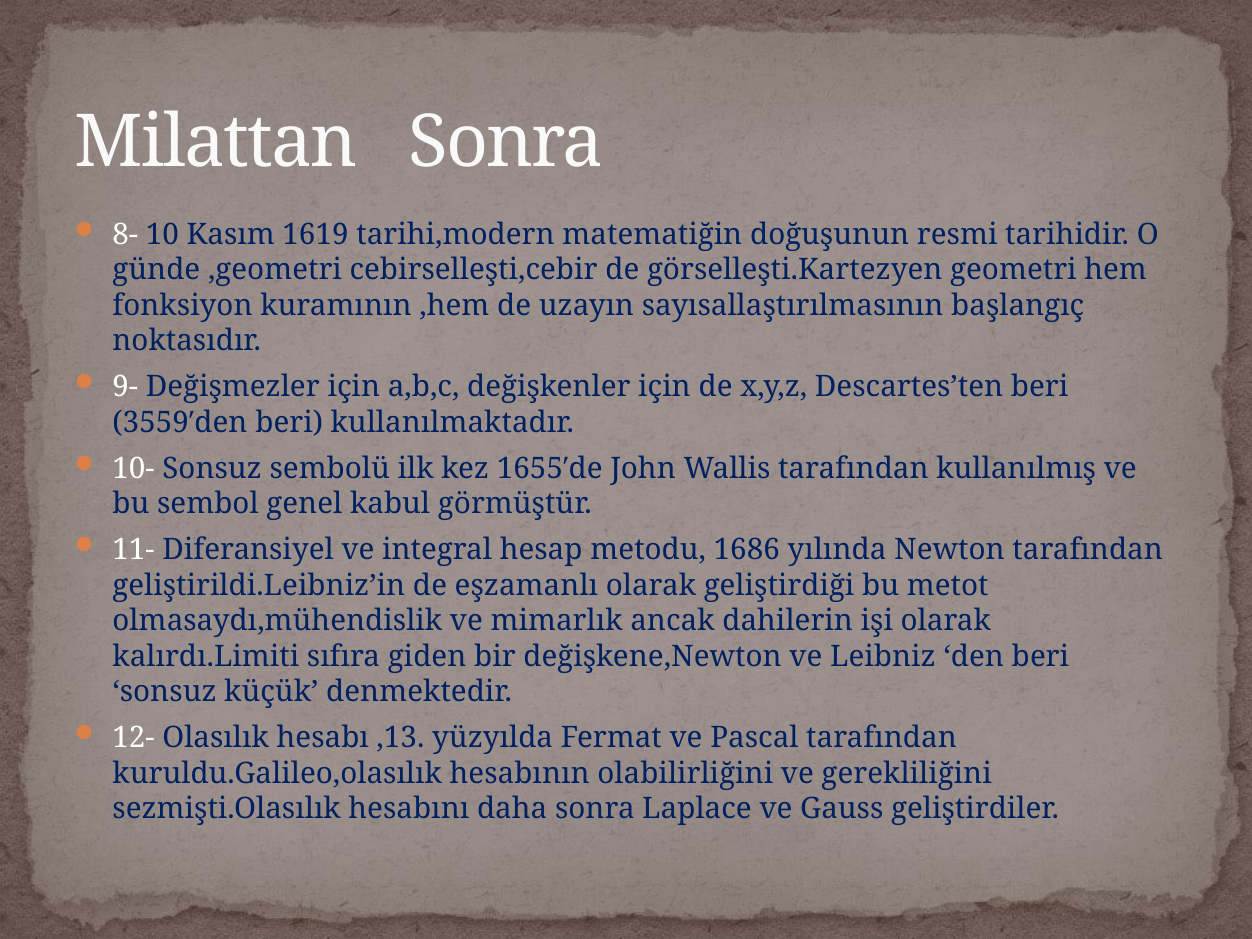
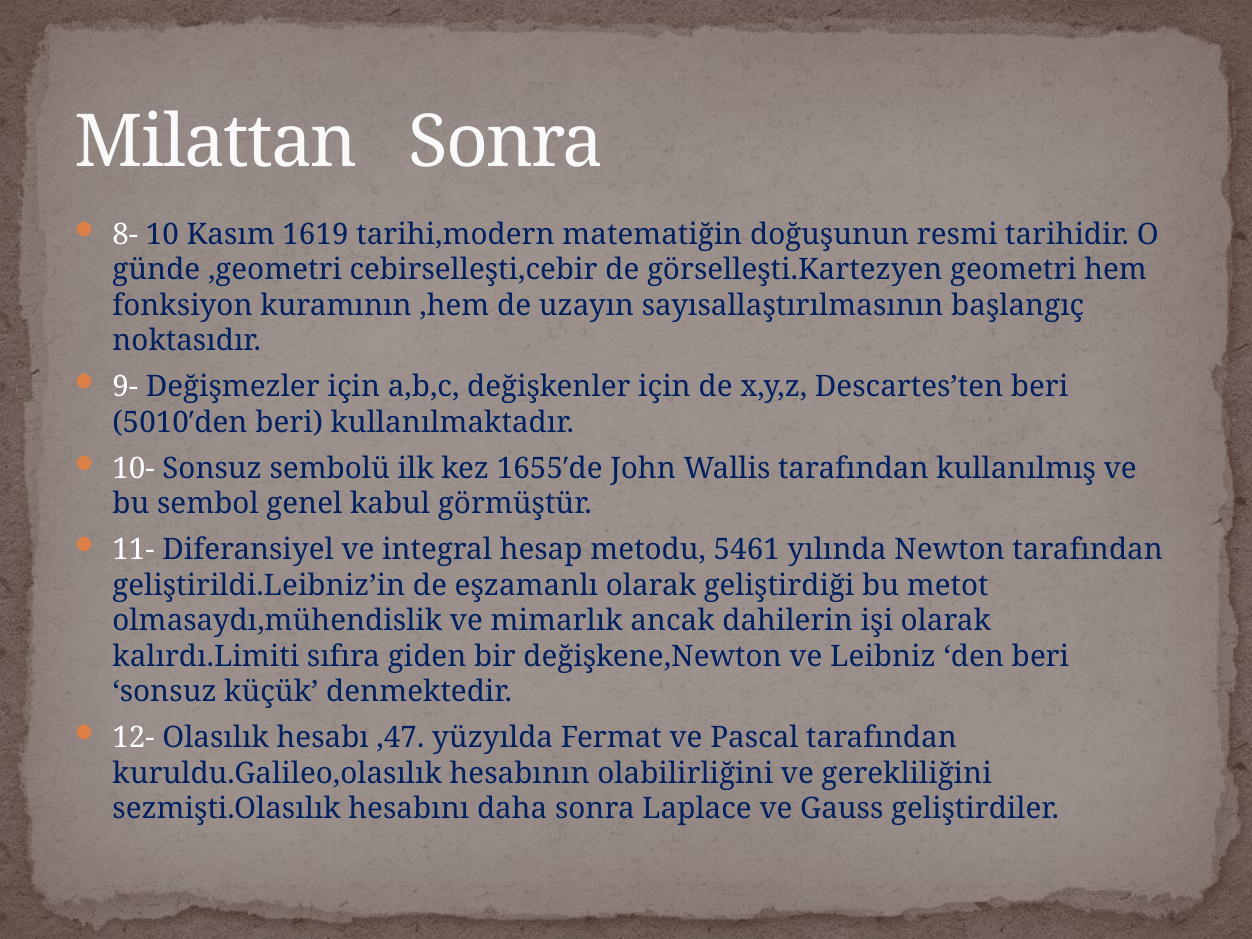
3559′den: 3559′den -> 5010′den (180, 423)
1686: 1686 -> 5461 (747, 550)
,13: ,13 -> ,47 (400, 738)
